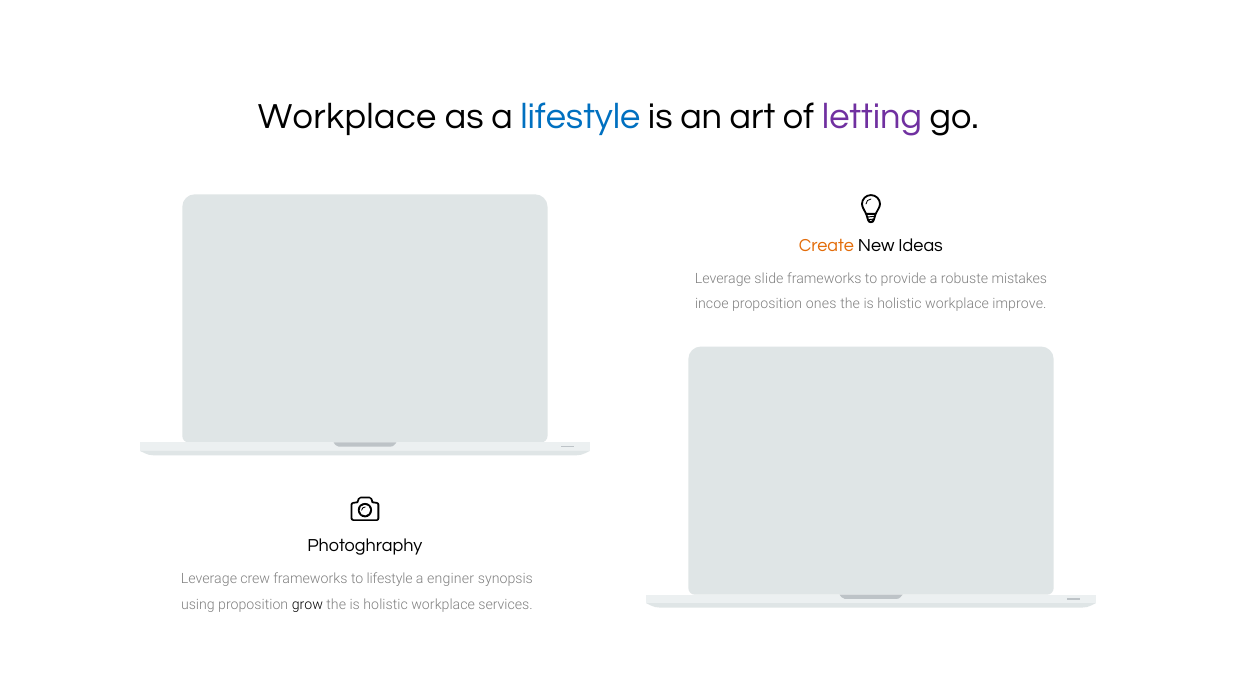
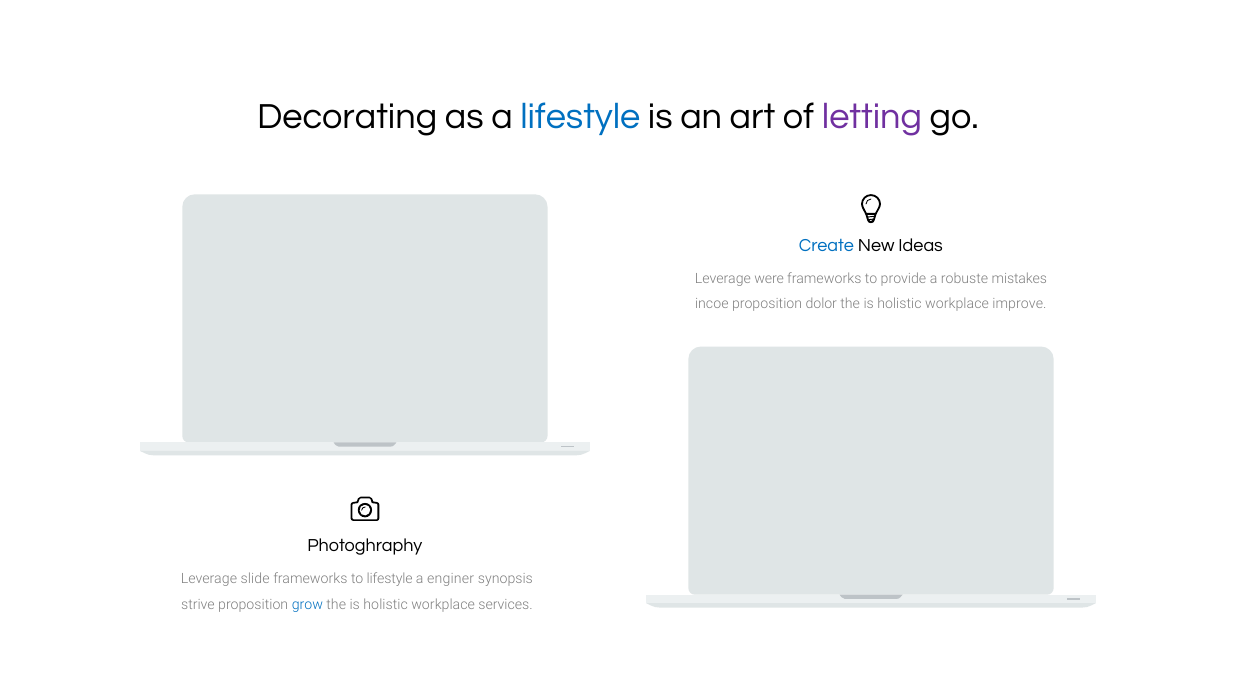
Workplace: Workplace -> Decorating (347, 116)
Create colour: orange -> blue (826, 246)
slide: slide -> were (769, 279)
ones: ones -> dolor (821, 304)
crew: crew -> slide (255, 579)
using: using -> strive (198, 605)
grow colour: black -> blue (307, 605)
